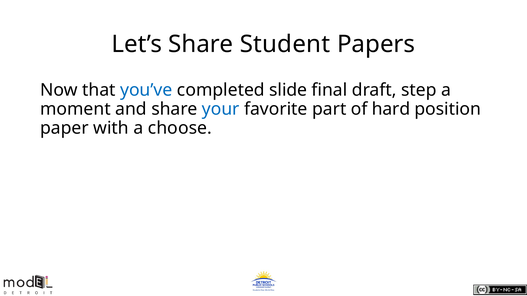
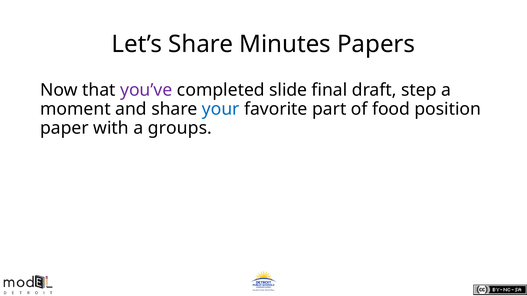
Student: Student -> Minutes (285, 44)
you’ve colour: blue -> purple (146, 90)
hard: hard -> food (391, 109)
choose: choose -> groups (180, 128)
